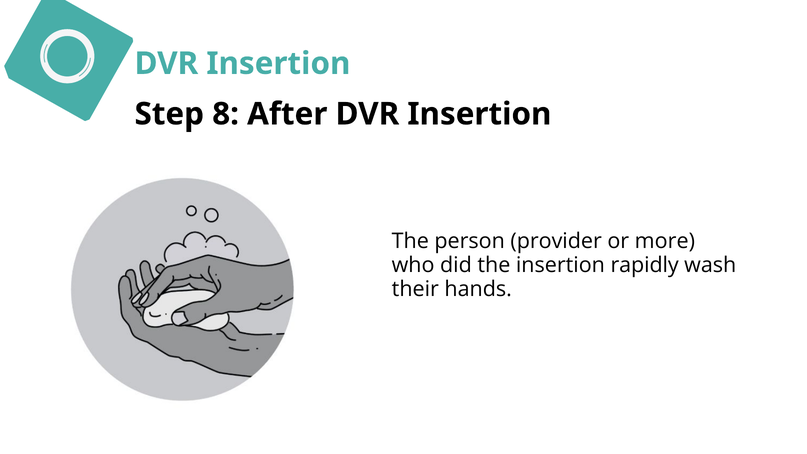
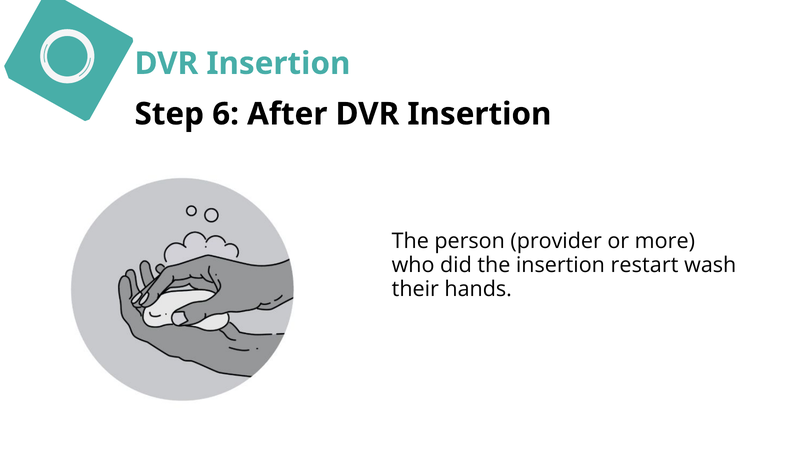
8: 8 -> 6 (226, 114)
rapidly: rapidly -> restart (644, 265)
